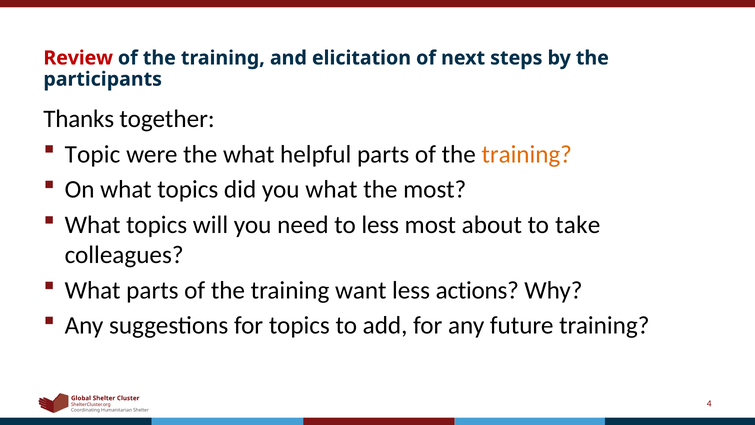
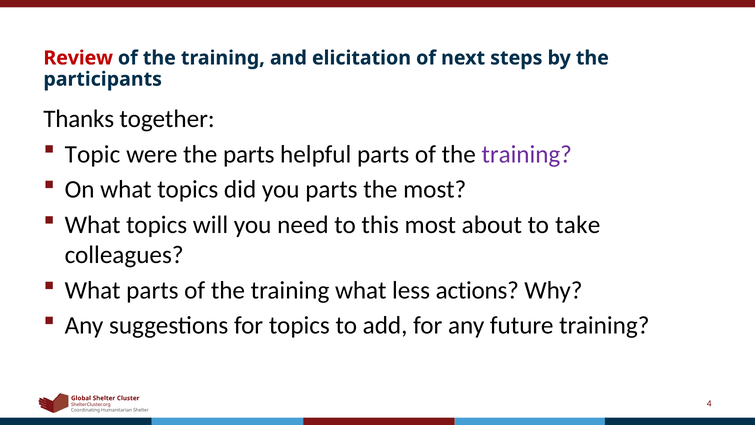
the what: what -> parts (249, 154)
training colour: orange -> purple (527, 154)
you what: what -> parts (331, 189)
to less: less -> this (380, 225)
training want: want -> what (361, 290)
